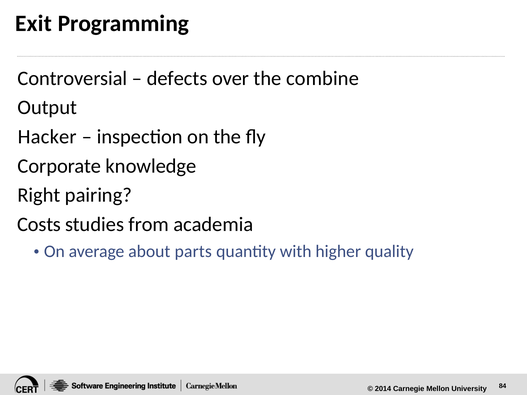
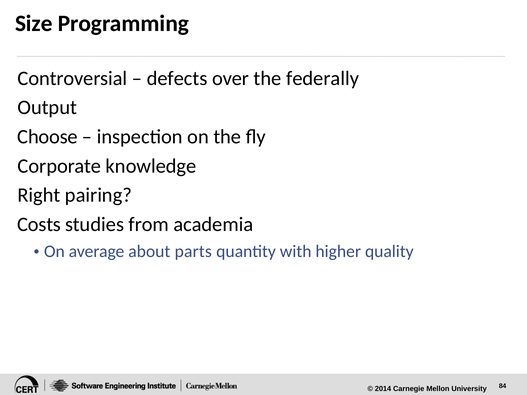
Exit: Exit -> Size (34, 23)
combine: combine -> federally (323, 78)
Hacker: Hacker -> Choose (48, 137)
